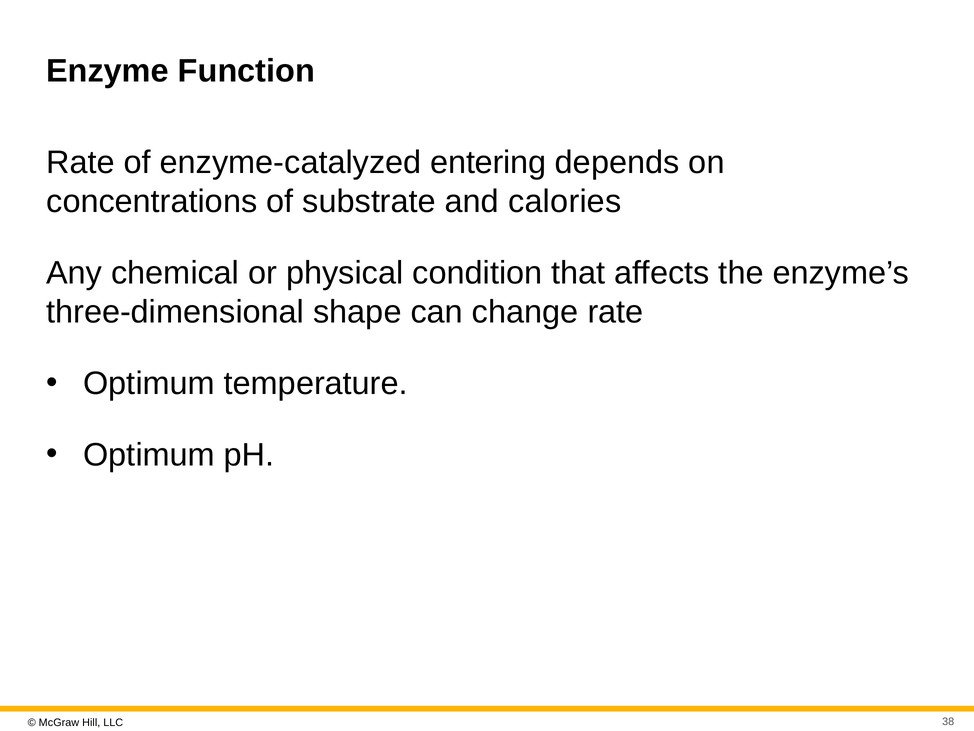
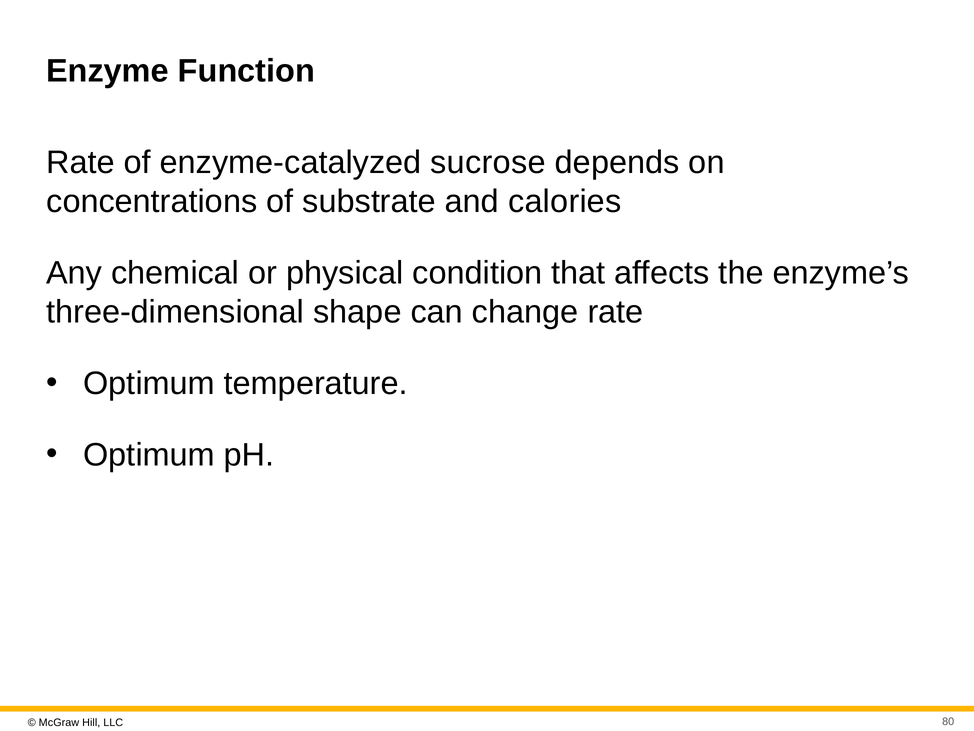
entering: entering -> sucrose (488, 163)
38: 38 -> 80 (948, 721)
